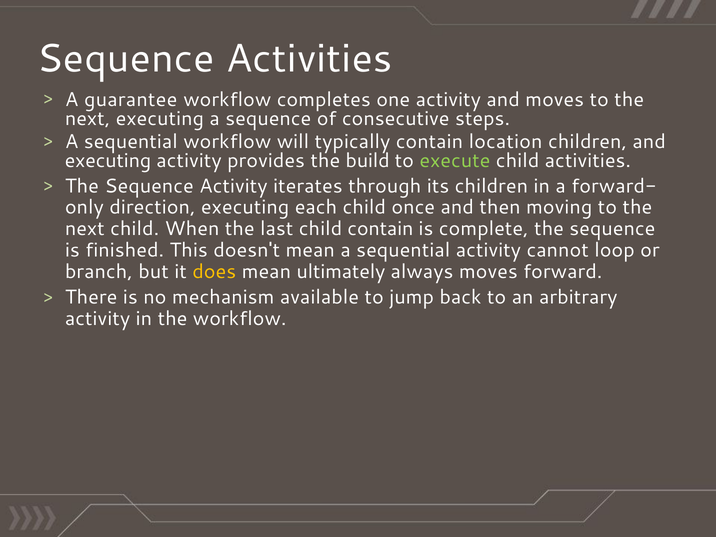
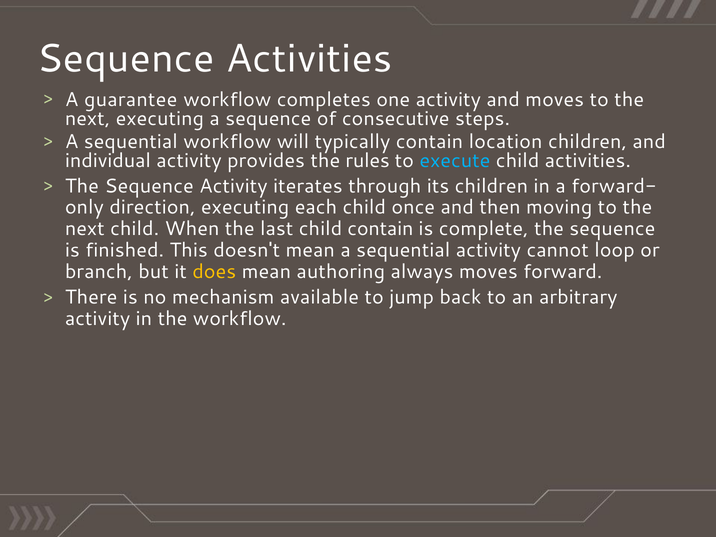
executing: executing -> individual (108, 161)
build: build -> rules (368, 161)
execute colour: light green -> light blue (455, 161)
ultimately: ultimately -> authoring (341, 272)
